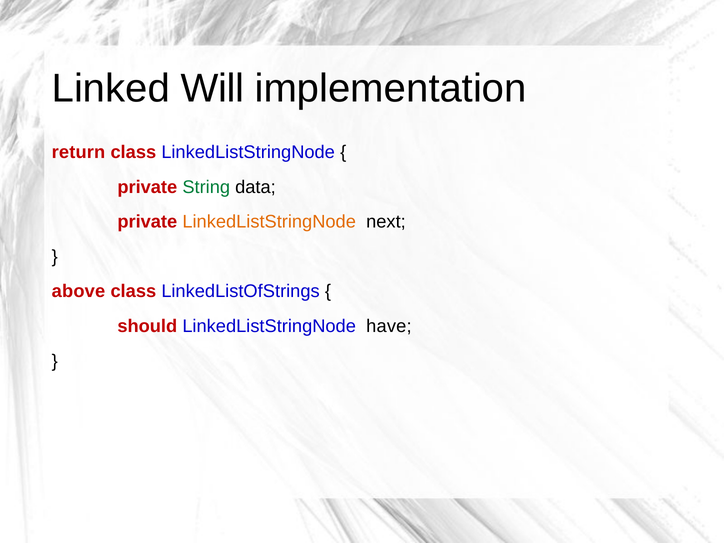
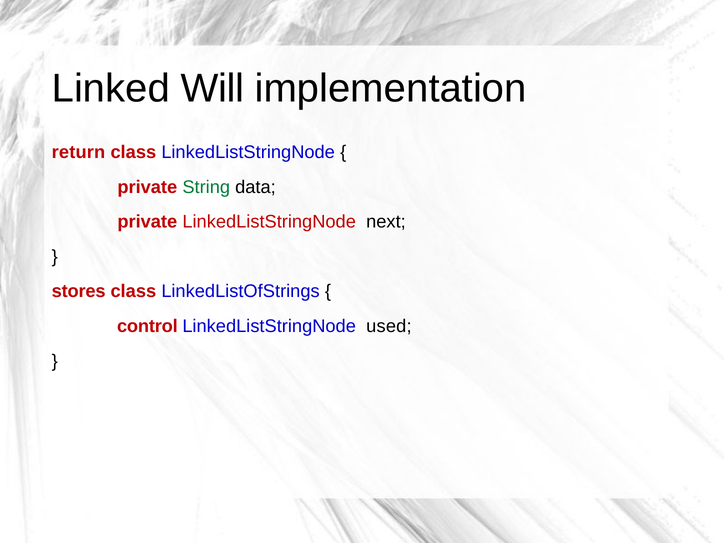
LinkedListStringNode colour: orange -> red (269, 222)
above: above -> stores (79, 291)
should: should -> control (147, 326)
have: have -> used (389, 326)
